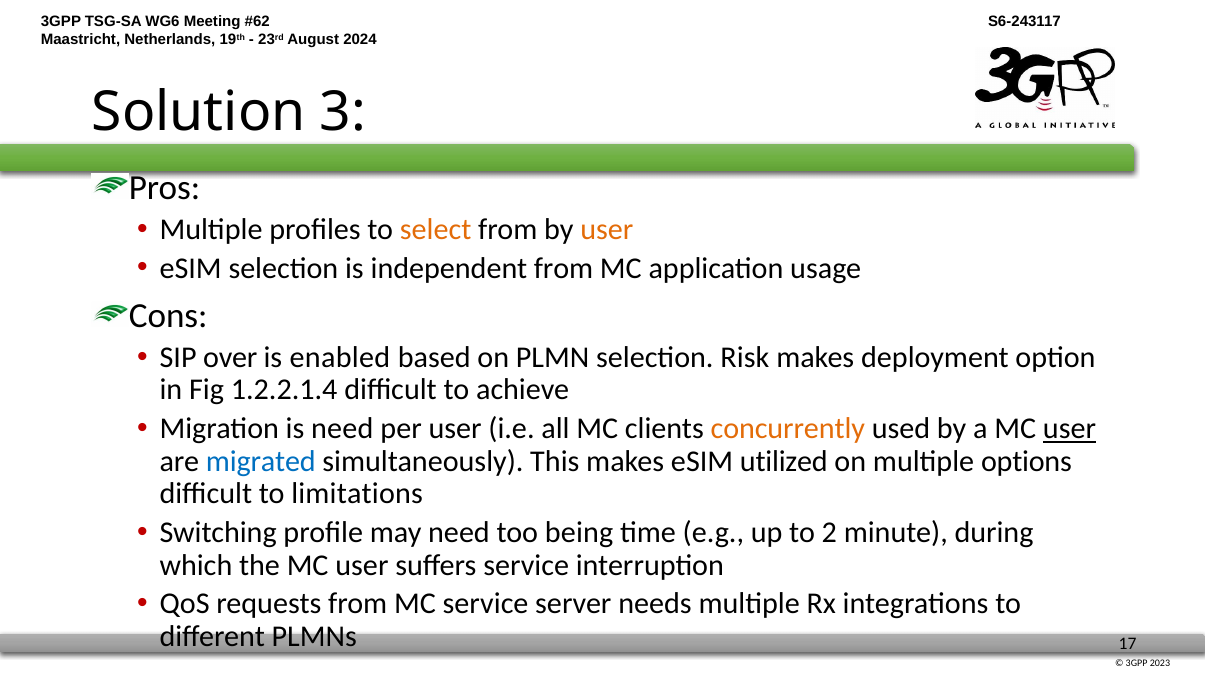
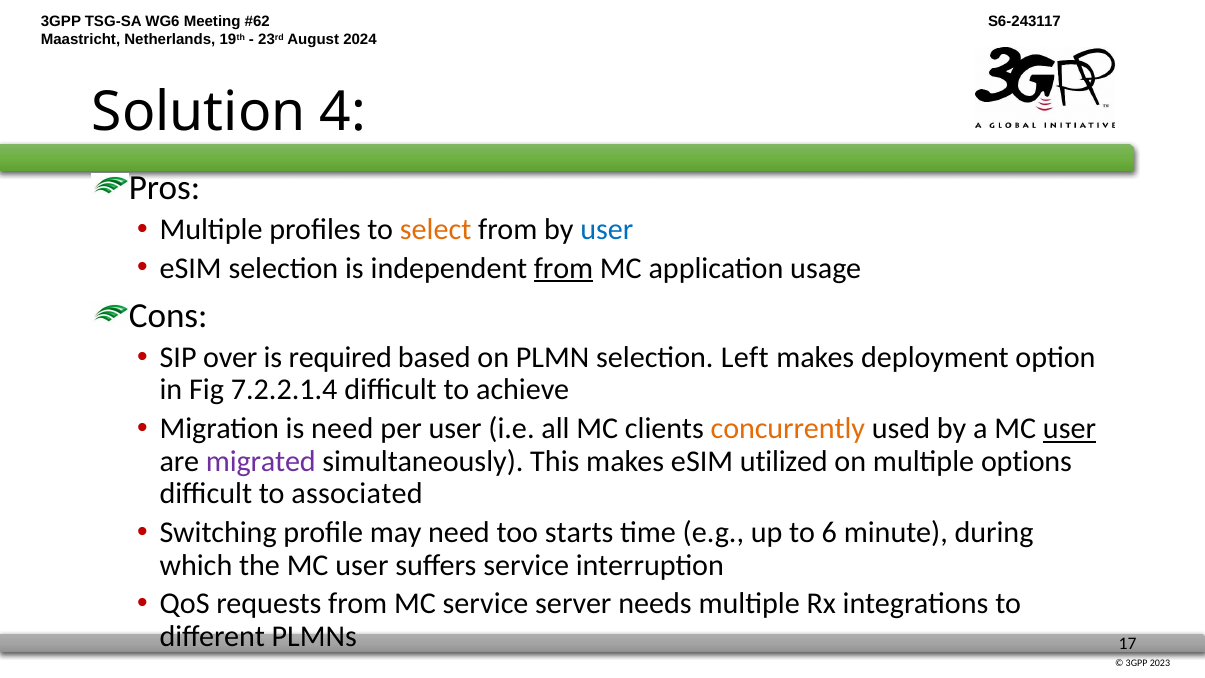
3: 3 -> 4 (343, 112)
user colour: orange -> blue (607, 229)
from underline: none -> present (564, 268)
enabled: enabled -> required (340, 357)
Risk: Risk -> Left (745, 357)
1.2.2.1.4: 1.2.2.1.4 -> 7.2.2.1.4 (284, 390)
migrated colour: blue -> purple (261, 461)
limitations: limitations -> associated (357, 494)
being: being -> starts (579, 533)
2: 2 -> 6 (829, 533)
